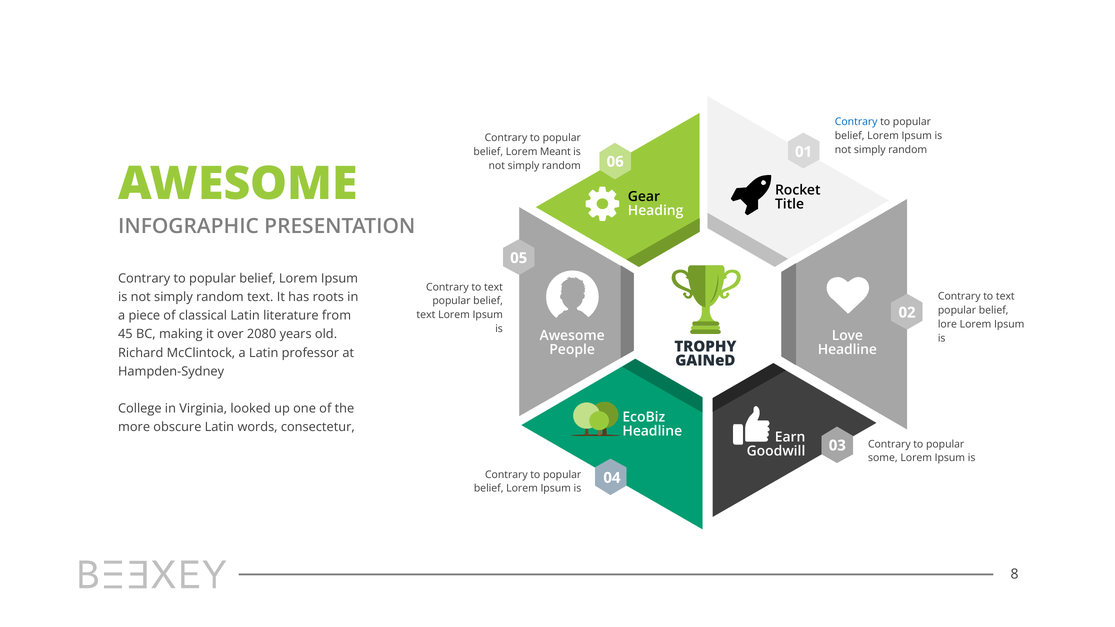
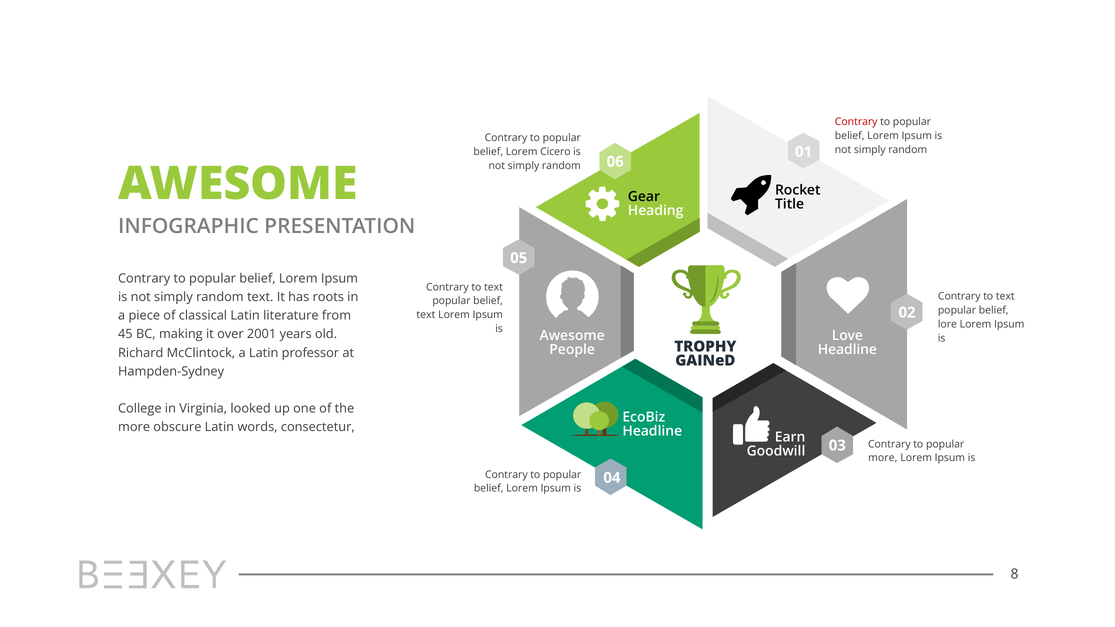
Contrary colour: blue -> red (856, 122)
Meant: Meant -> Cicero (555, 152)
2080: 2080 -> 2001 (262, 334)
some: some -> more (883, 458)
